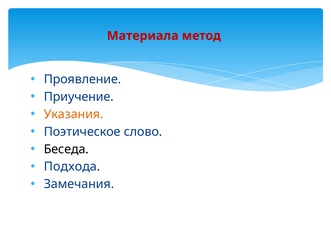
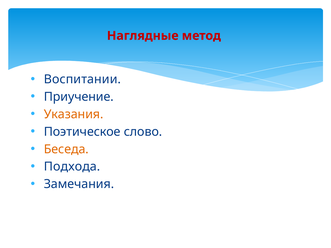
Материала: Материала -> Наглядные (143, 36)
Проявление: Проявление -> Воспитании (82, 79)
Беседа colour: black -> orange (66, 149)
